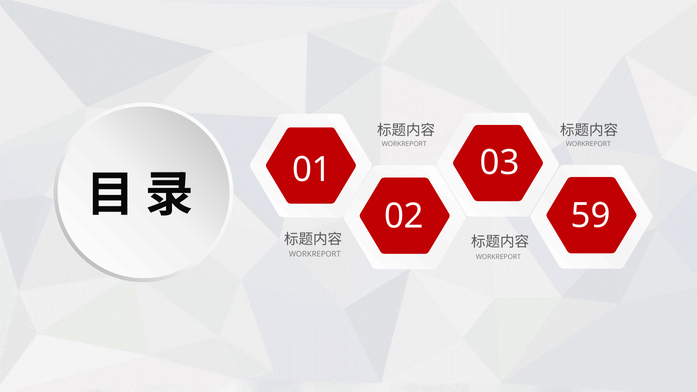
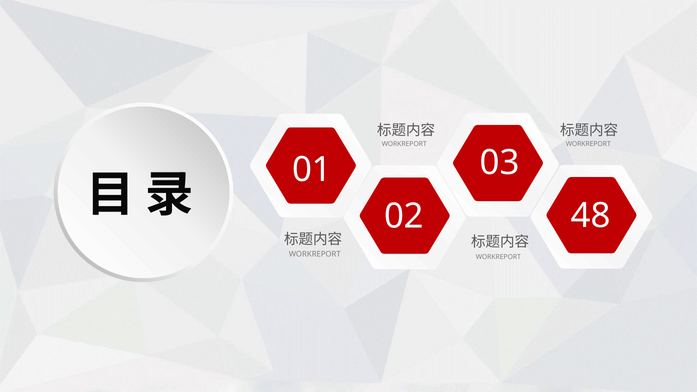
59: 59 -> 48 (591, 216)
